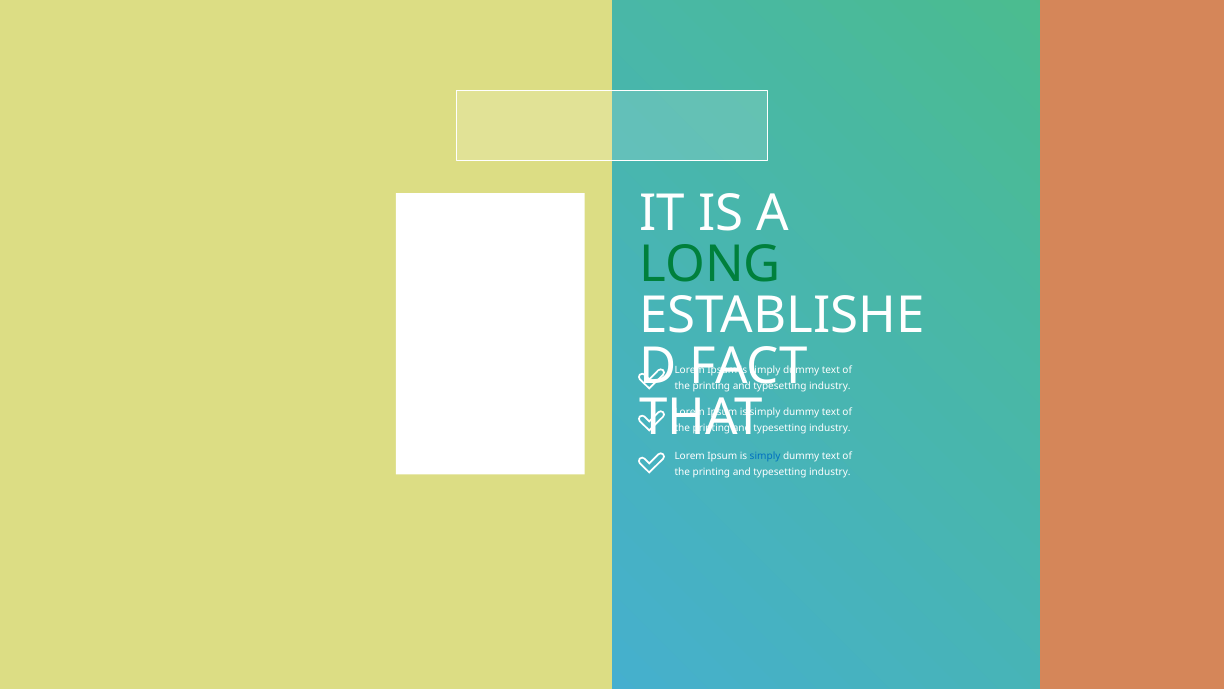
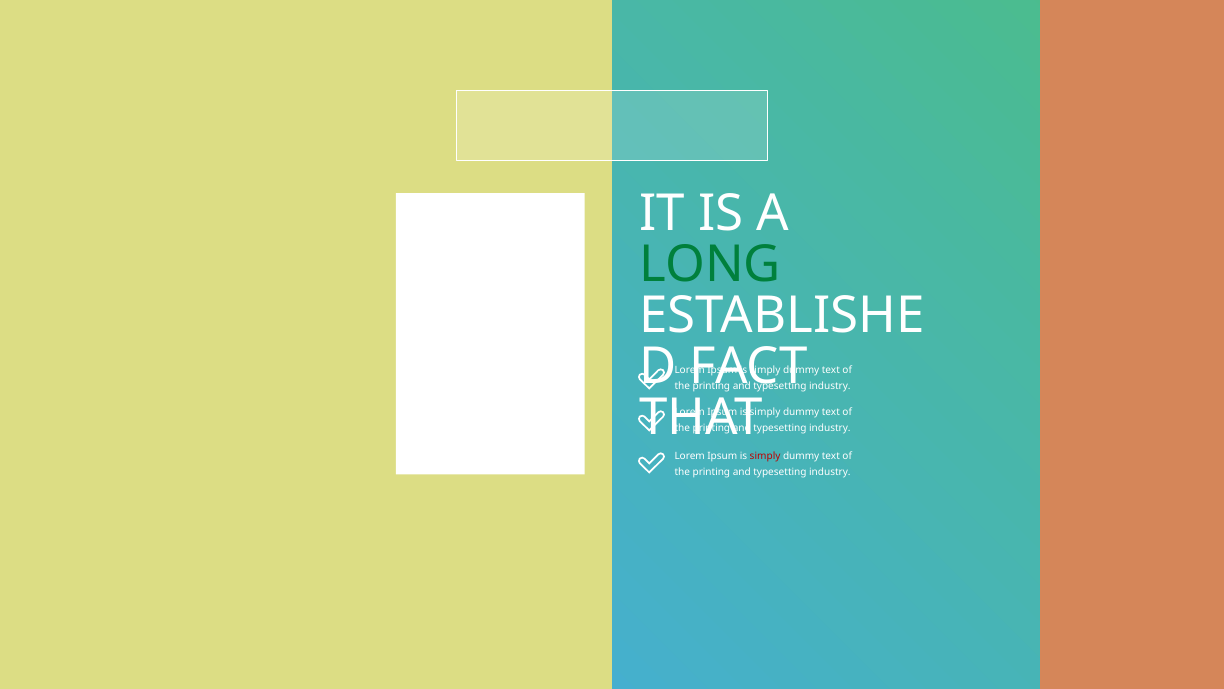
simply colour: blue -> red (765, 456)
